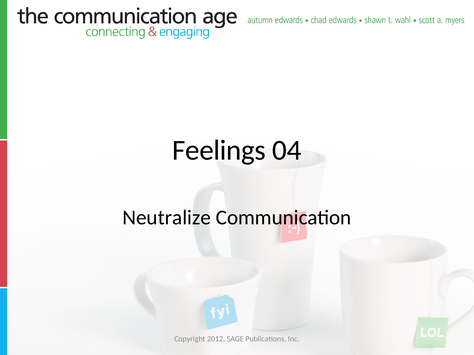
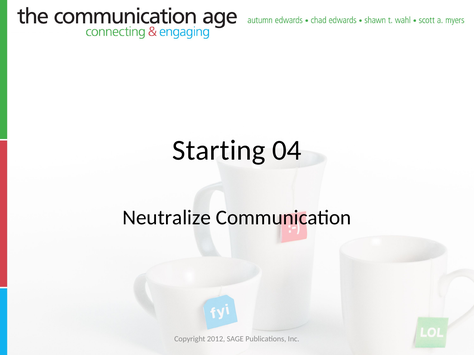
Feelings: Feelings -> Starting (219, 151)
